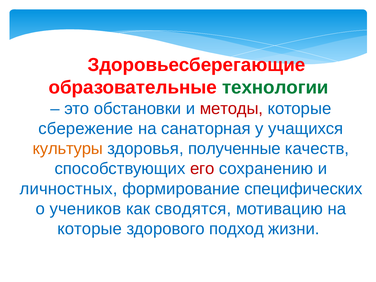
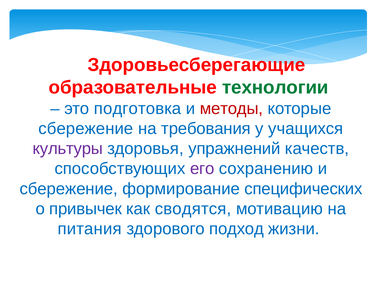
обстановки: обстановки -> подготовка (137, 109)
санаторная: санаторная -> требования (206, 129)
культуры colour: orange -> purple (68, 149)
полученные: полученные -> упражнений (234, 149)
его colour: red -> purple (202, 169)
личностных: личностных -> сбережение (69, 189)
учеников: учеников -> привычек (86, 209)
которые: которые -> питания (90, 229)
